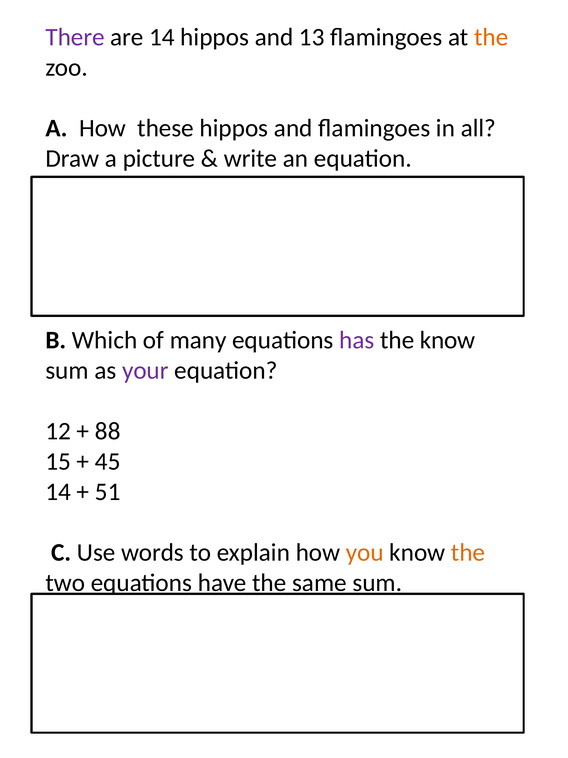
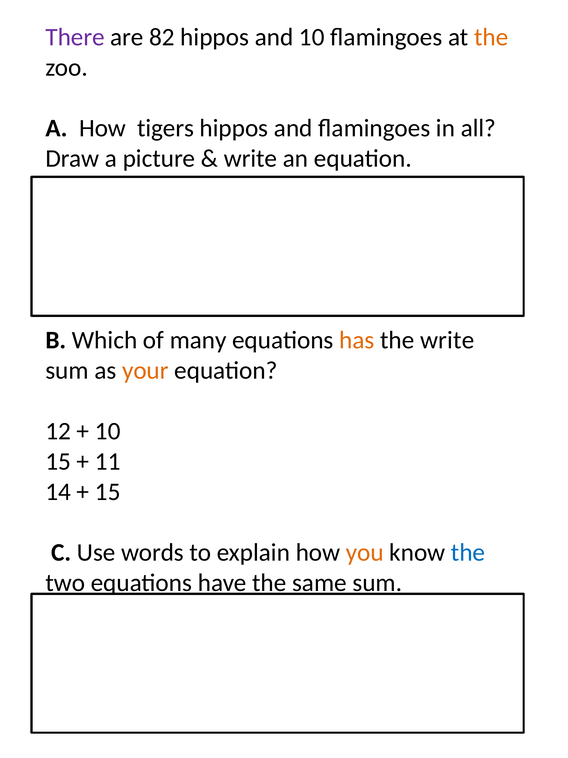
are 14: 14 -> 82 (162, 37)
and 13: 13 -> 10 (312, 37)
these: these -> tigers (166, 128)
has colour: purple -> orange (357, 340)
the know: know -> write (447, 340)
your colour: purple -> orange (145, 370)
88: 88 -> 10 (108, 431)
45: 45 -> 11 (108, 461)
51: 51 -> 15 (108, 491)
the colour: orange -> blue (468, 552)
